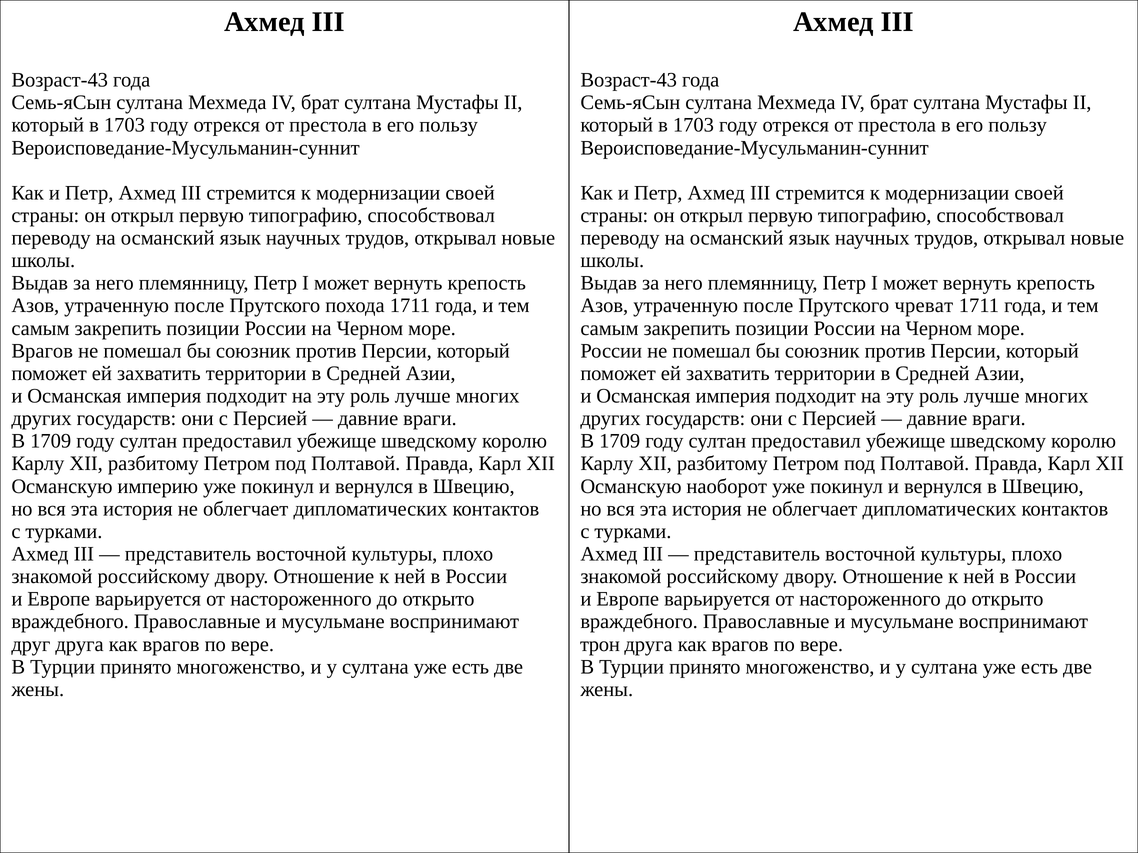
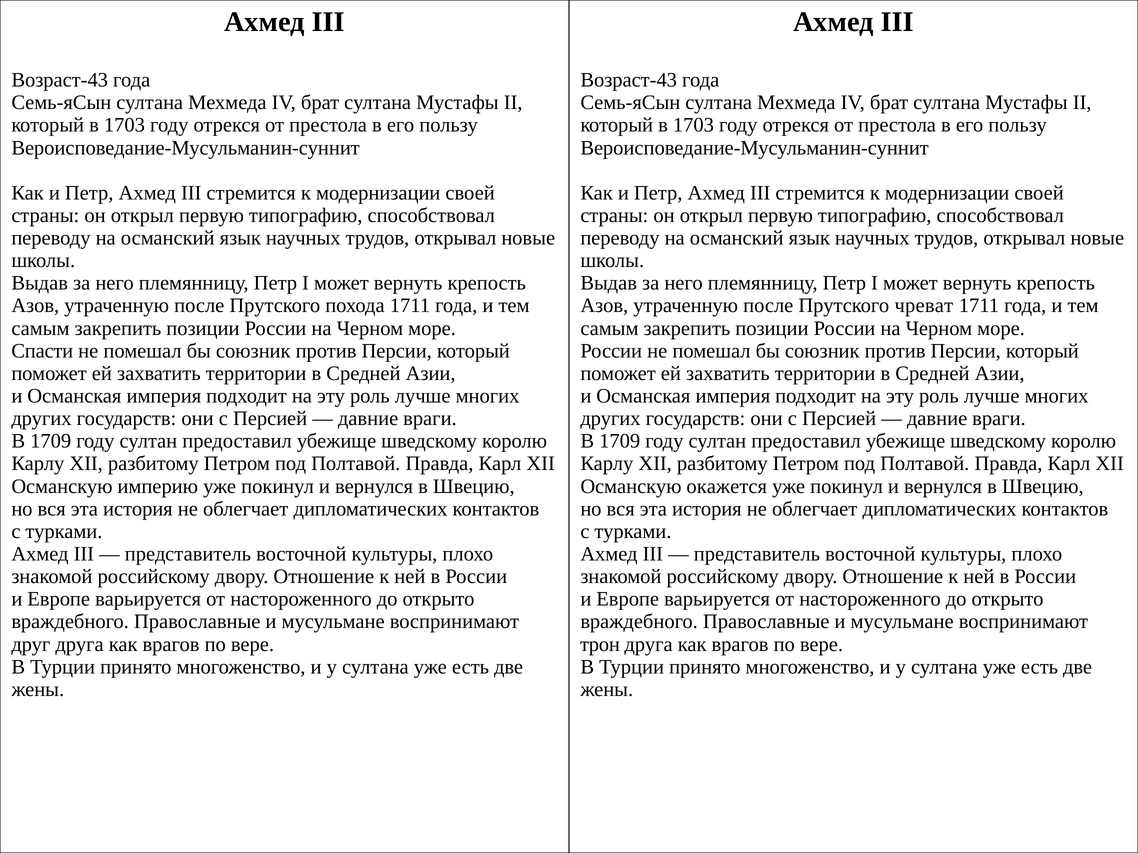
Врагов: Врагов -> Спасти (42, 351)
наоборот: наоборот -> окажется (727, 487)
